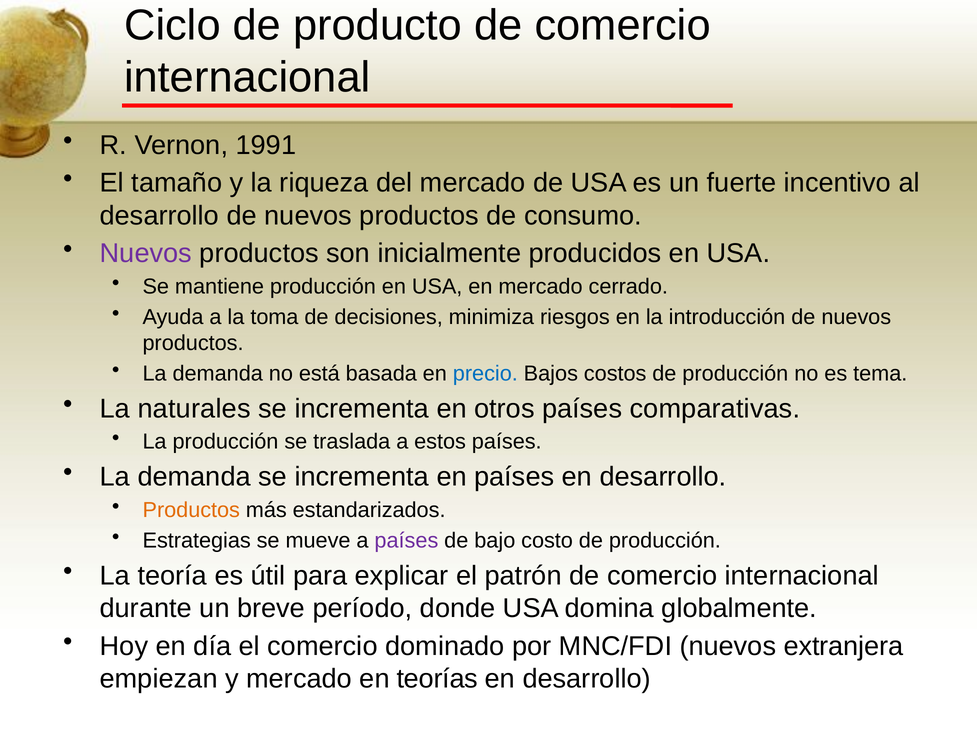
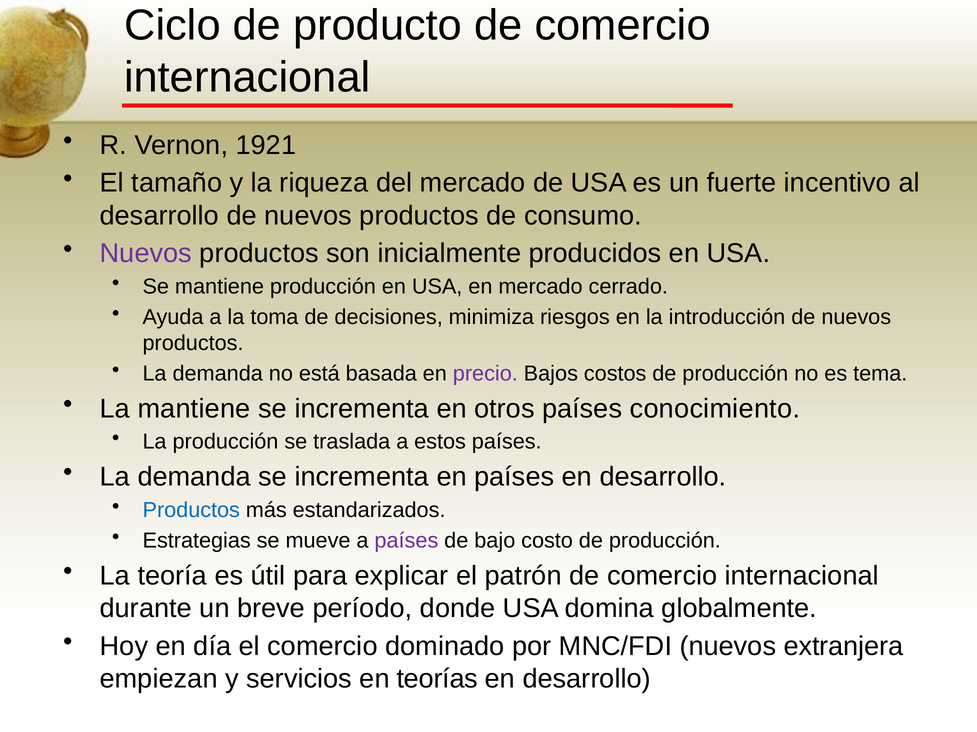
1991: 1991 -> 1921 (266, 145)
precio colour: blue -> purple (485, 374)
La naturales: naturales -> mantiene (194, 409)
comparativas: comparativas -> conocimiento (715, 409)
Productos colour: orange -> blue (191, 511)
y mercado: mercado -> servicios (299, 679)
